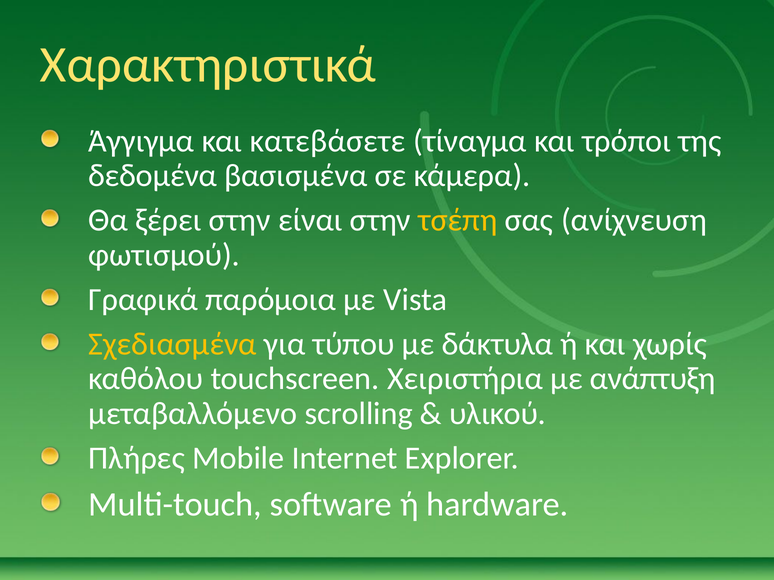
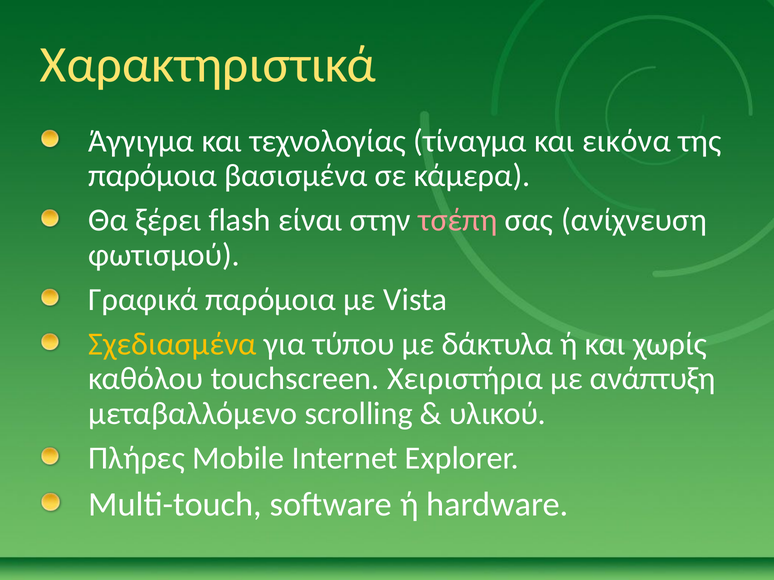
κατεβάσετε: κατεβάσετε -> τεχνολογίας (328, 141)
τρόποι: τρόποι -> εικόνα (626, 141)
δεδομένα: δεδομένα -> παρόμοια (153, 176)
ξέρει στην: στην -> flash (240, 220)
τσέπη colour: yellow -> pink (458, 220)
